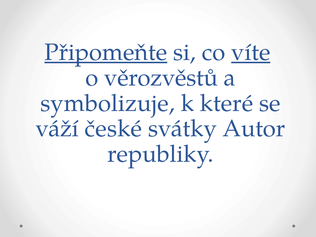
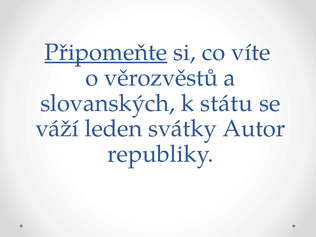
víte underline: present -> none (251, 52)
symbolizuje: symbolizuje -> slovanských (108, 103)
které: které -> státu (226, 103)
české: české -> leden (114, 129)
